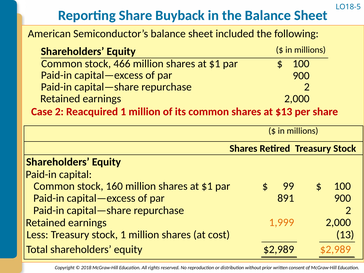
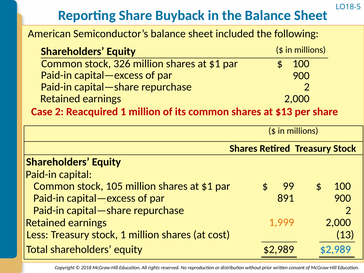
466: 466 -> 326 (122, 64)
160: 160 -> 105 (114, 186)
$2,989 colour: orange -> blue (335, 249)
